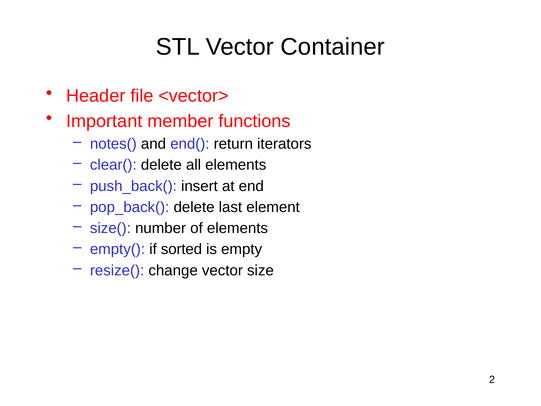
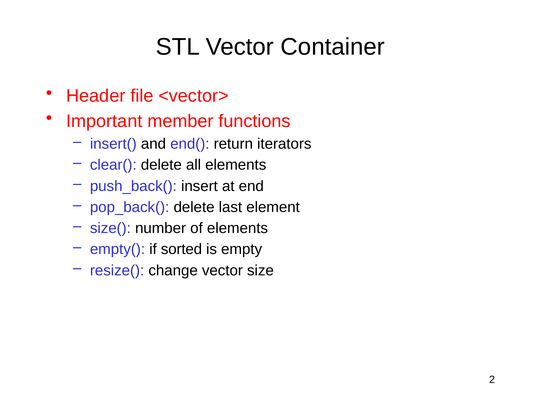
notes(: notes( -> insert( (113, 144)
